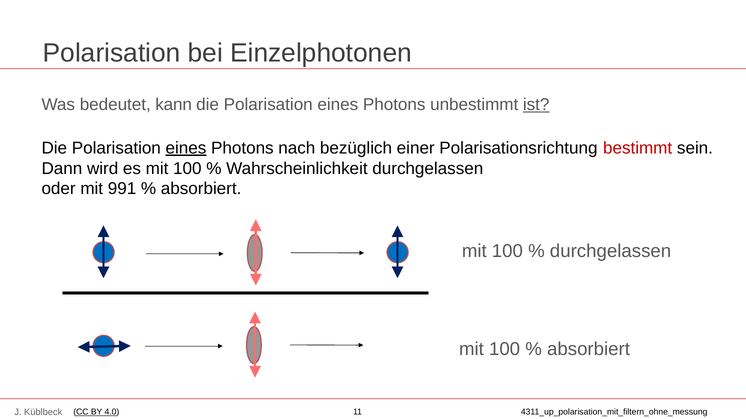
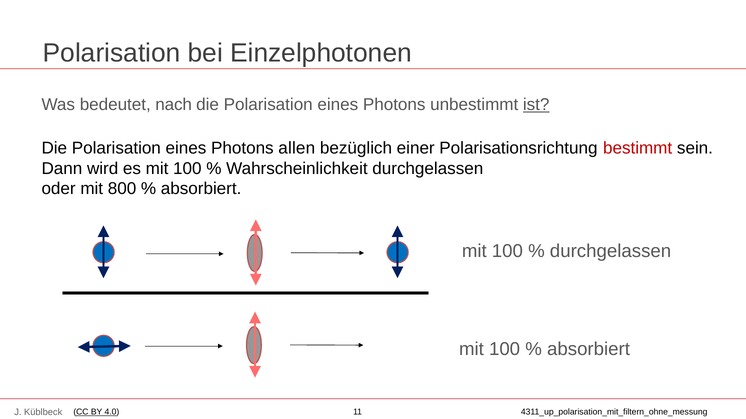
kann: kann -> nach (174, 105)
eines underline: present -> none (186, 148)
nach: nach -> allen (297, 148)
991: 991 -> 800 (122, 189)
